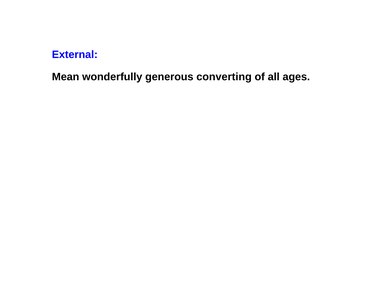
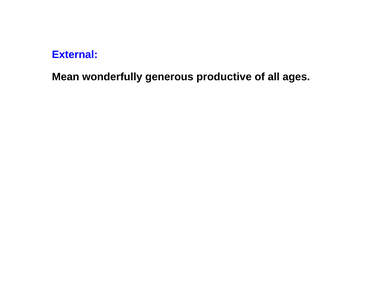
converting: converting -> productive (224, 77)
